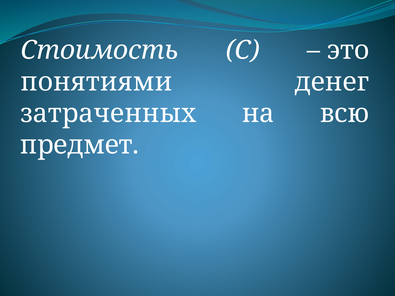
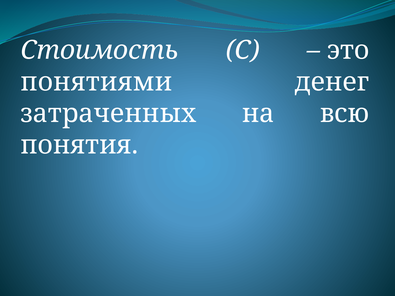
предмет: предмет -> понятия (79, 145)
